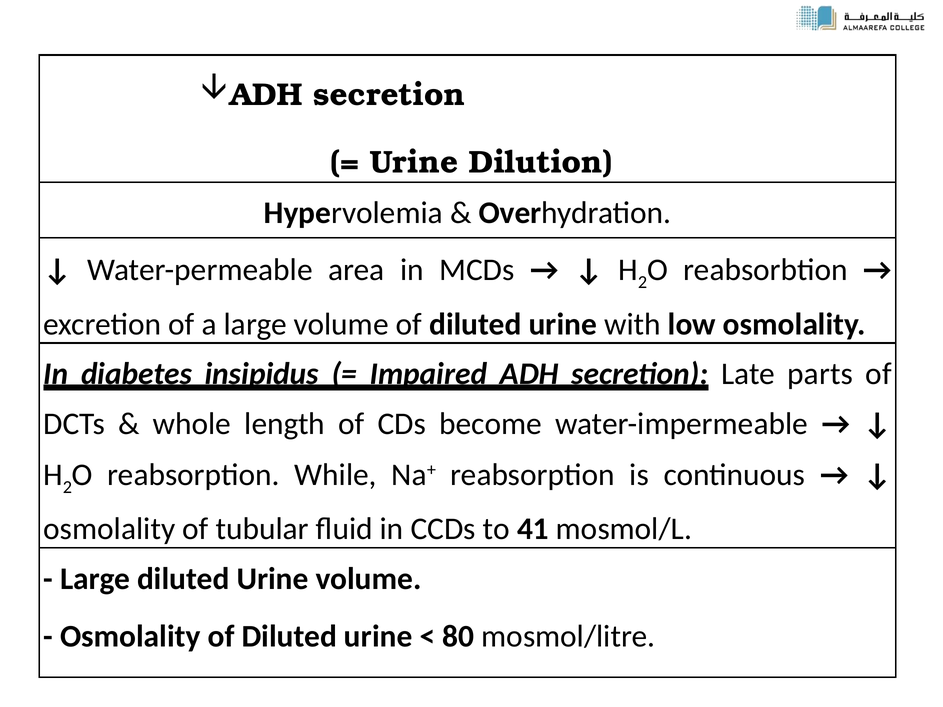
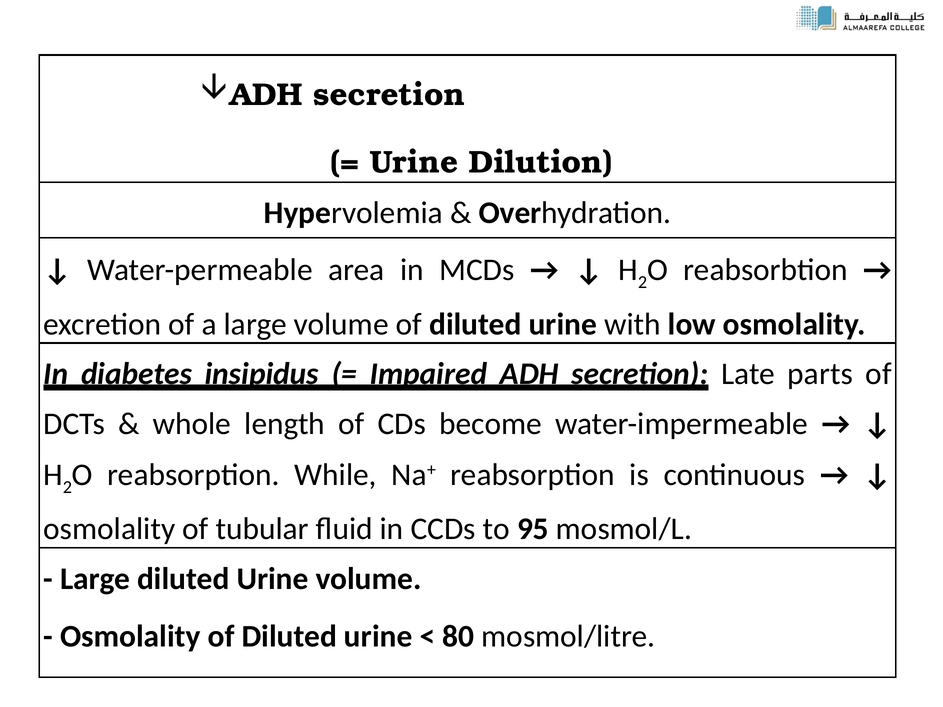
41: 41 -> 95 (533, 529)
